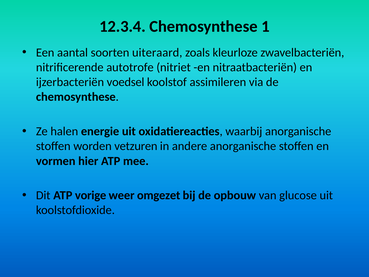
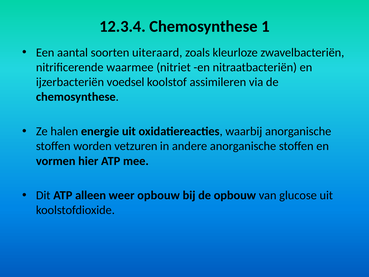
autotrofe: autotrofe -> waarmee (130, 67)
vorige: vorige -> alleen (91, 195)
weer omgezet: omgezet -> opbouw (159, 195)
